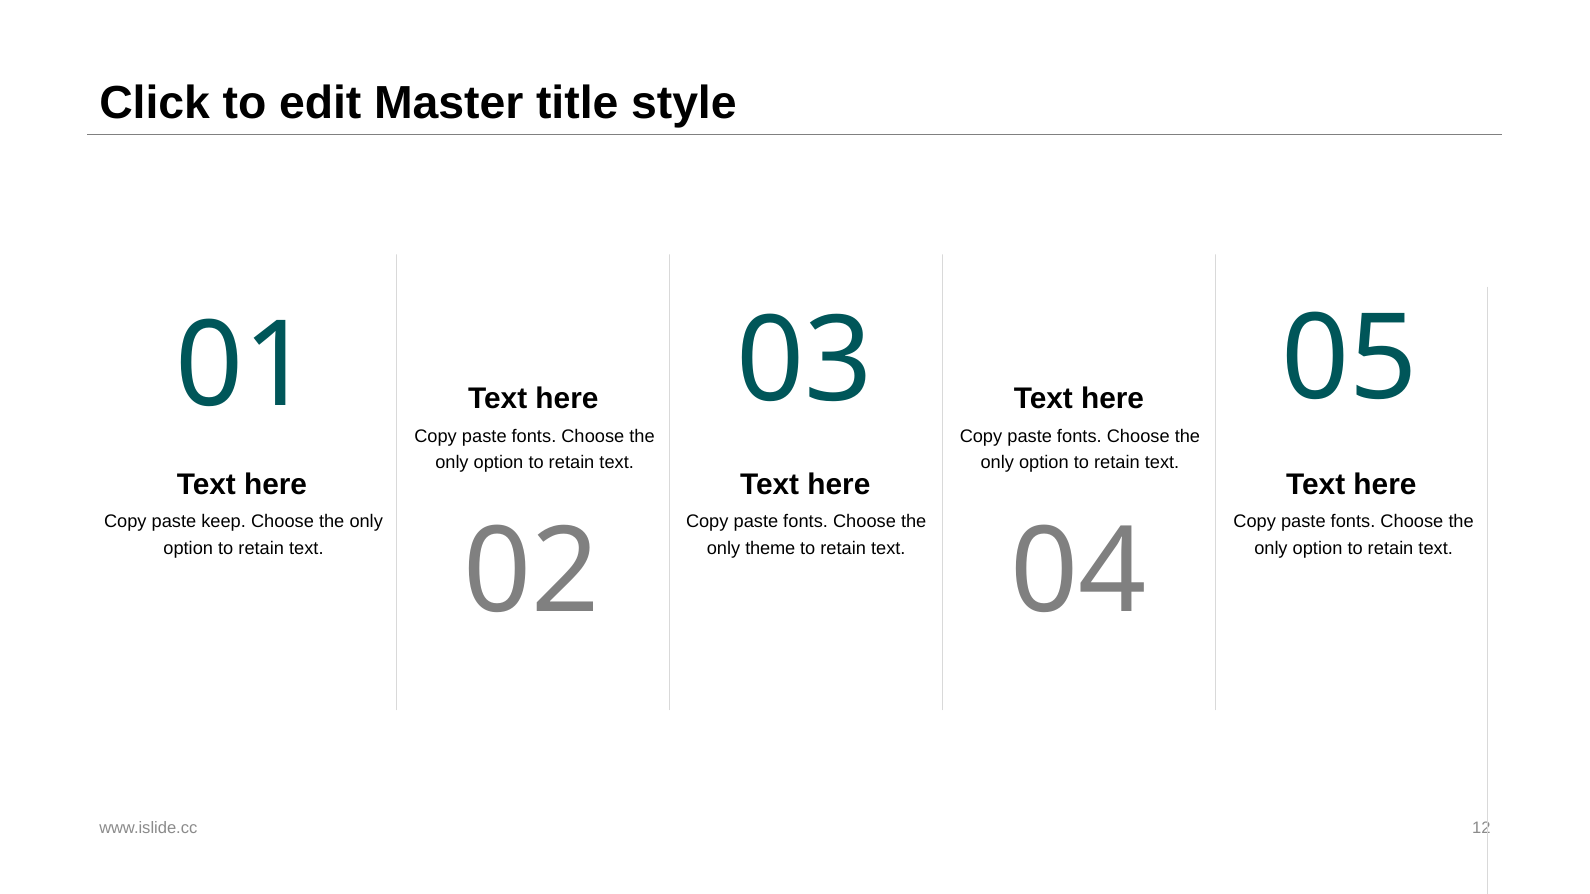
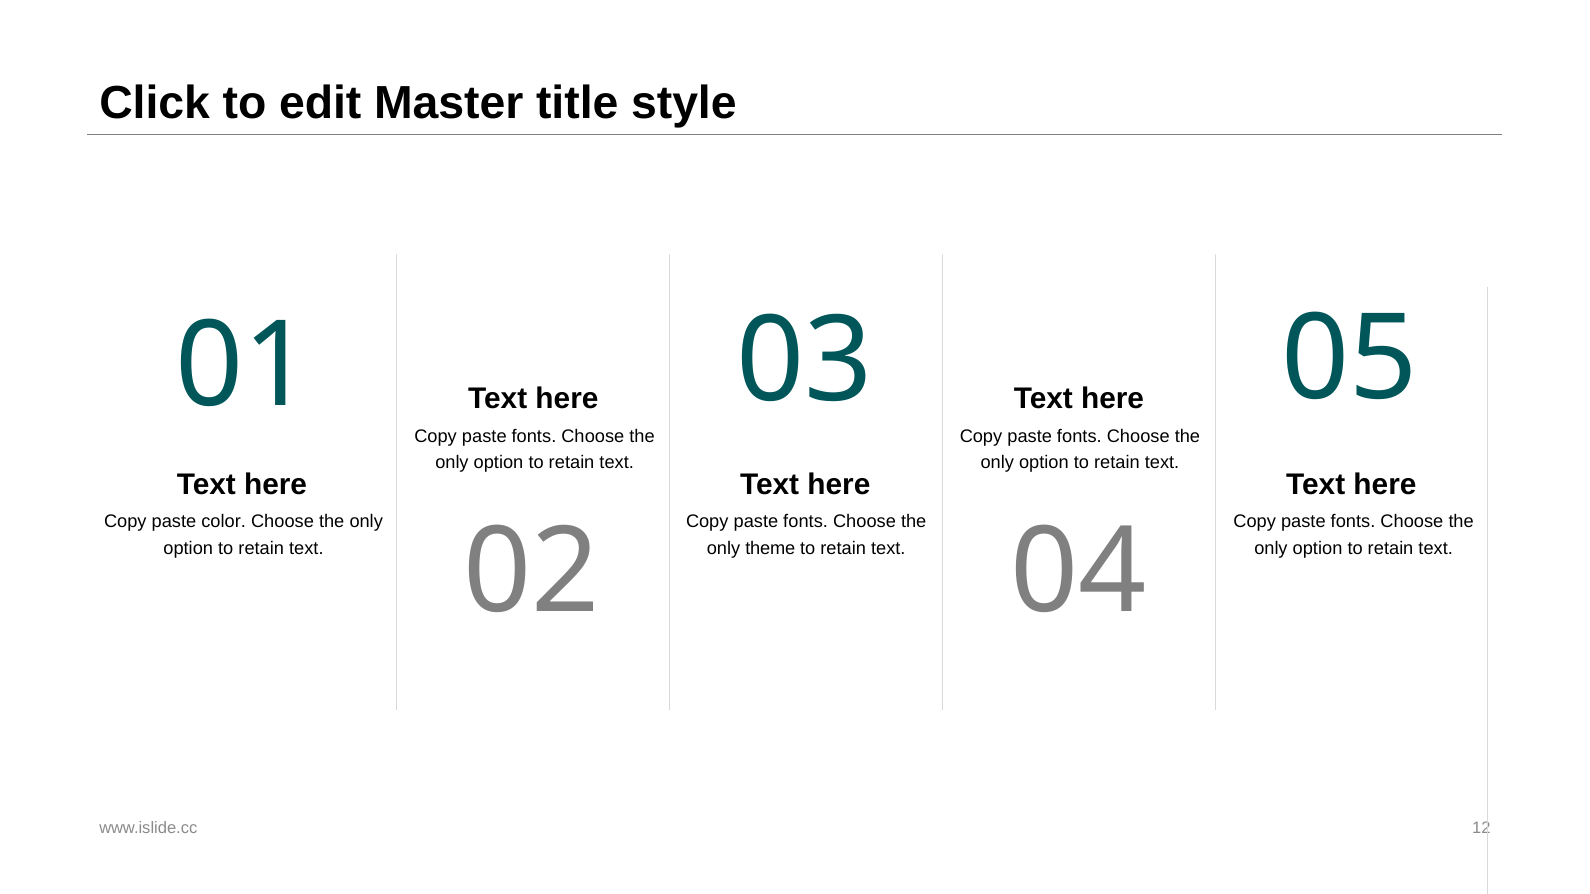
keep: keep -> color (224, 522)
